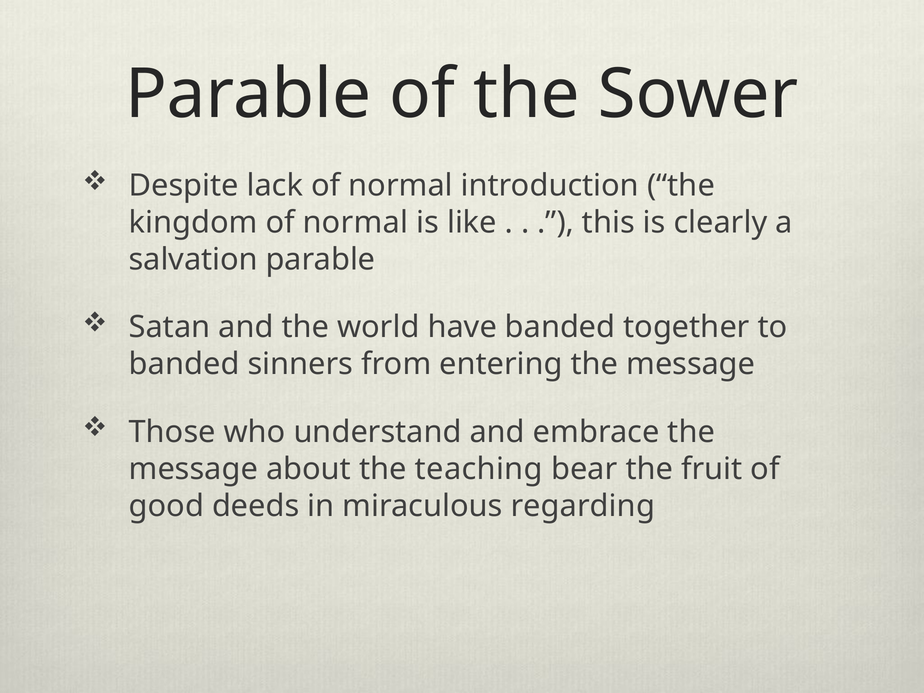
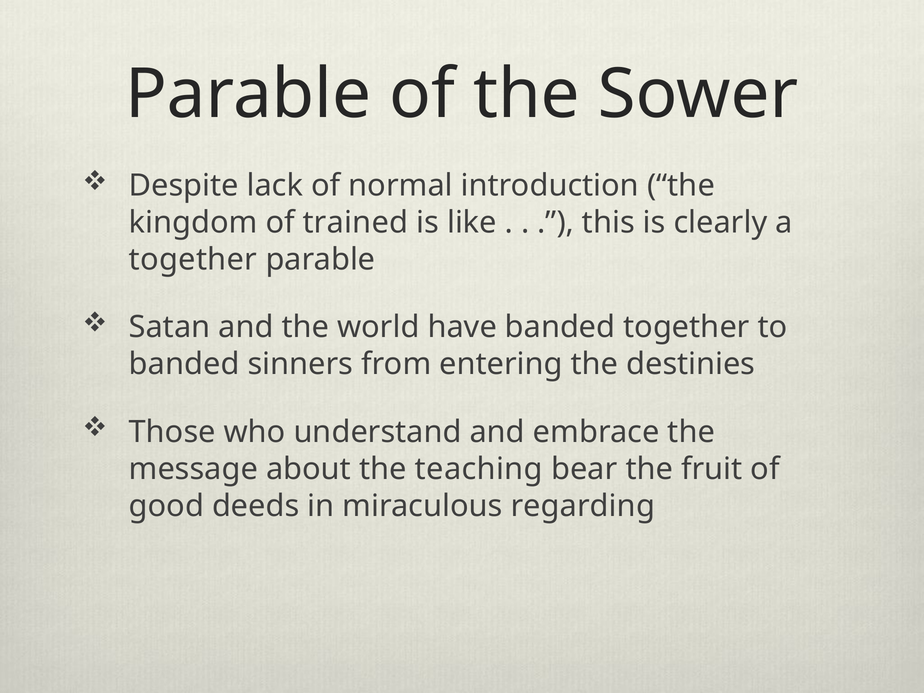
kingdom of normal: normal -> trained (355, 223)
salvation: salvation -> together (193, 260)
entering the message: message -> destinies (691, 364)
